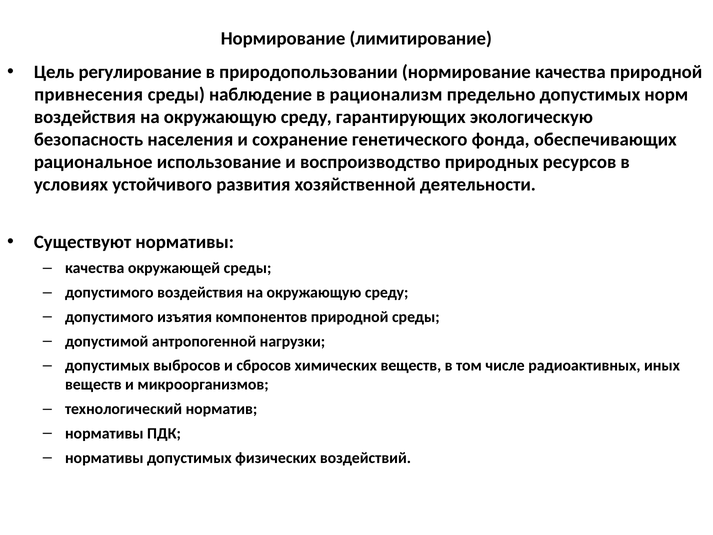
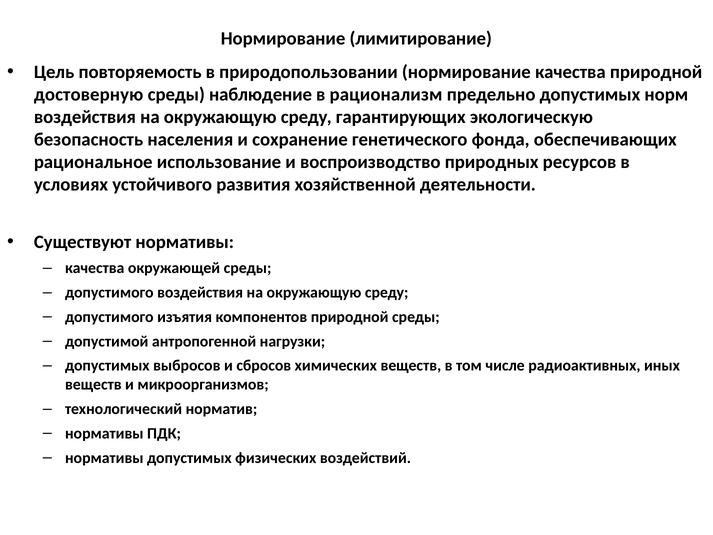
регулирование: регулирование -> повторяемость (140, 72)
привнесения: привнесения -> достоверную (89, 94)
